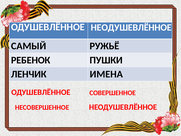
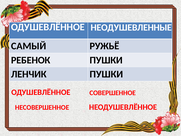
НЕОДУШЕВЛЁННОЕ: НЕОДУШЕВЛЁННОЕ -> НЕОДУШЕВЛЕННЫЕ (131, 27)
ЛЕНЧИК ИМЕНА: ИМЕНА -> ПУШКИ (106, 74)
